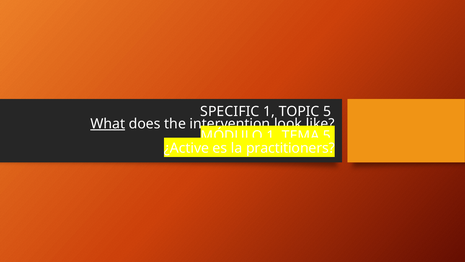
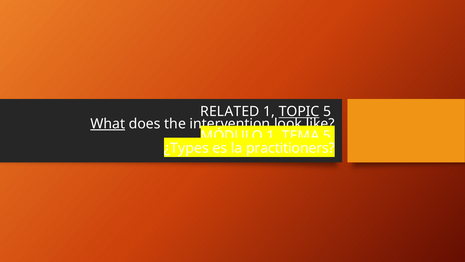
SPECIFIC: SPECIFIC -> RELATED (230, 111)
TOPIC underline: none -> present (299, 111)
¿Active: ¿Active -> ¿Types (186, 148)
